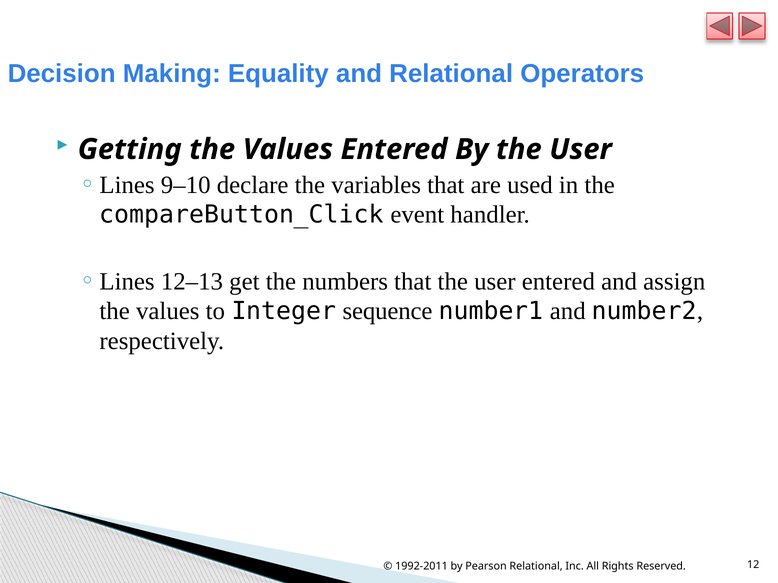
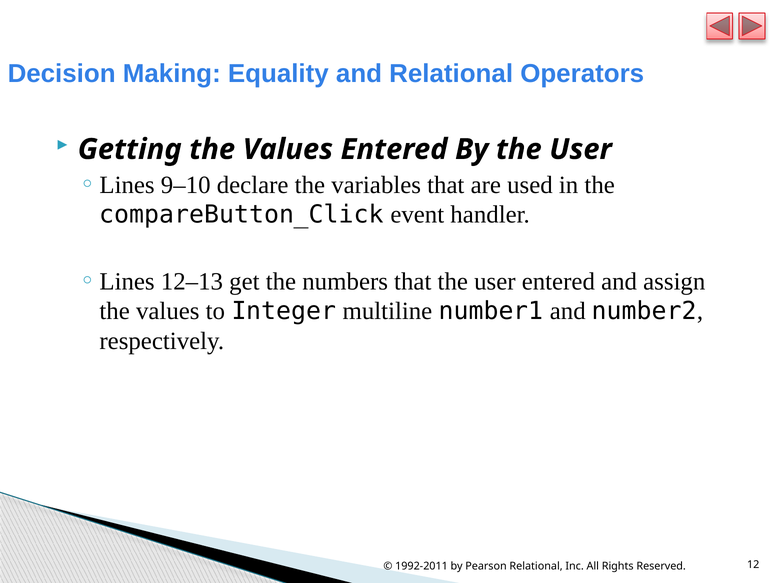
sequence: sequence -> multiline (387, 311)
